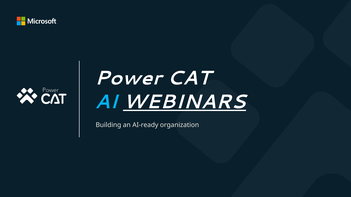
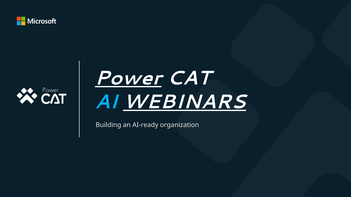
Power underline: none -> present (128, 78)
